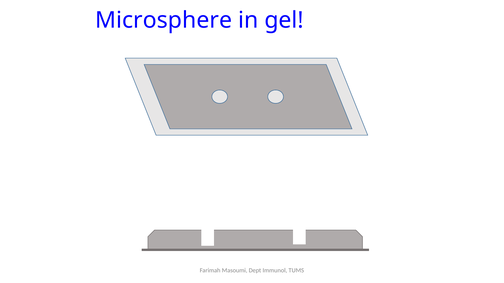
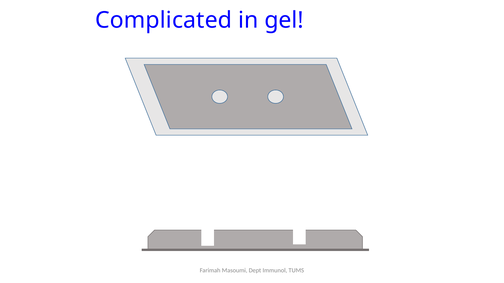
Microsphere: Microsphere -> Complicated (164, 20)
